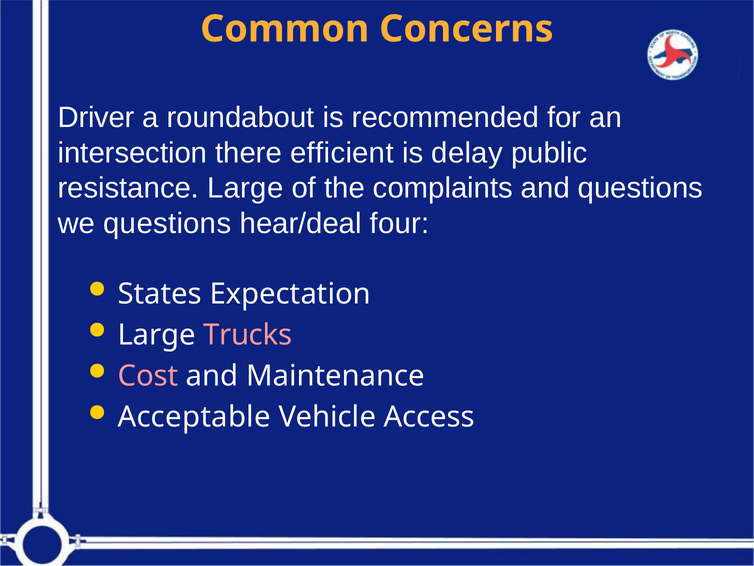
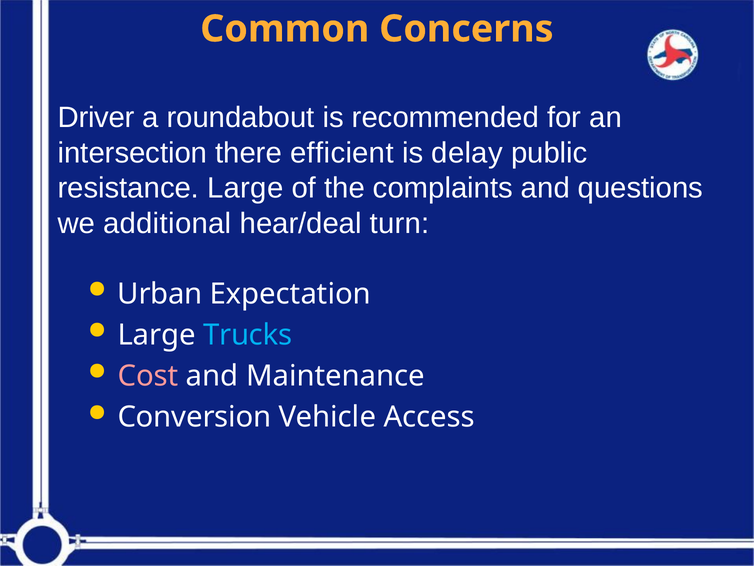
we questions: questions -> additional (167, 223)
four: four -> turn (400, 223)
States: States -> Urban (160, 294)
Trucks colour: pink -> light blue (248, 335)
Acceptable: Acceptable -> Conversion (194, 417)
